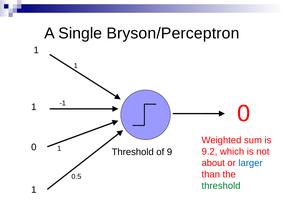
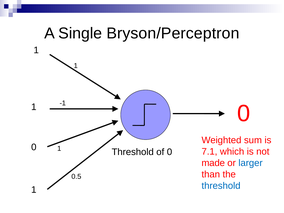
9.2: 9.2 -> 7.1 (209, 152)
of 9: 9 -> 0 (170, 152)
about: about -> made (213, 163)
threshold colour: green -> blue (221, 186)
